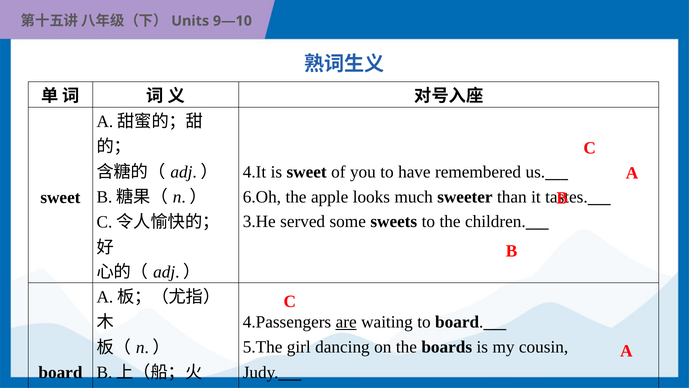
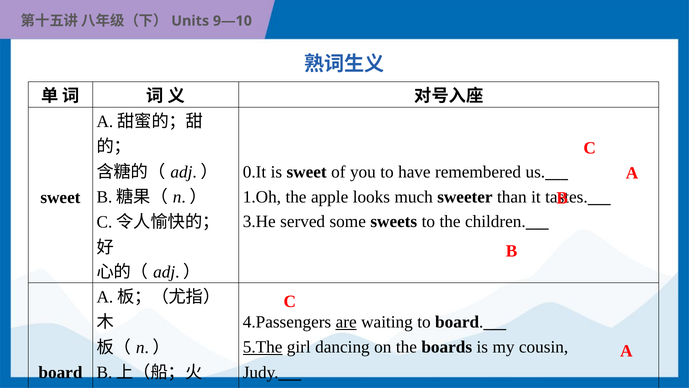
4.It: 4.It -> 0.It (254, 172)
6.Oh: 6.Oh -> 1.Oh (262, 197)
5.The underline: none -> present (263, 347)
